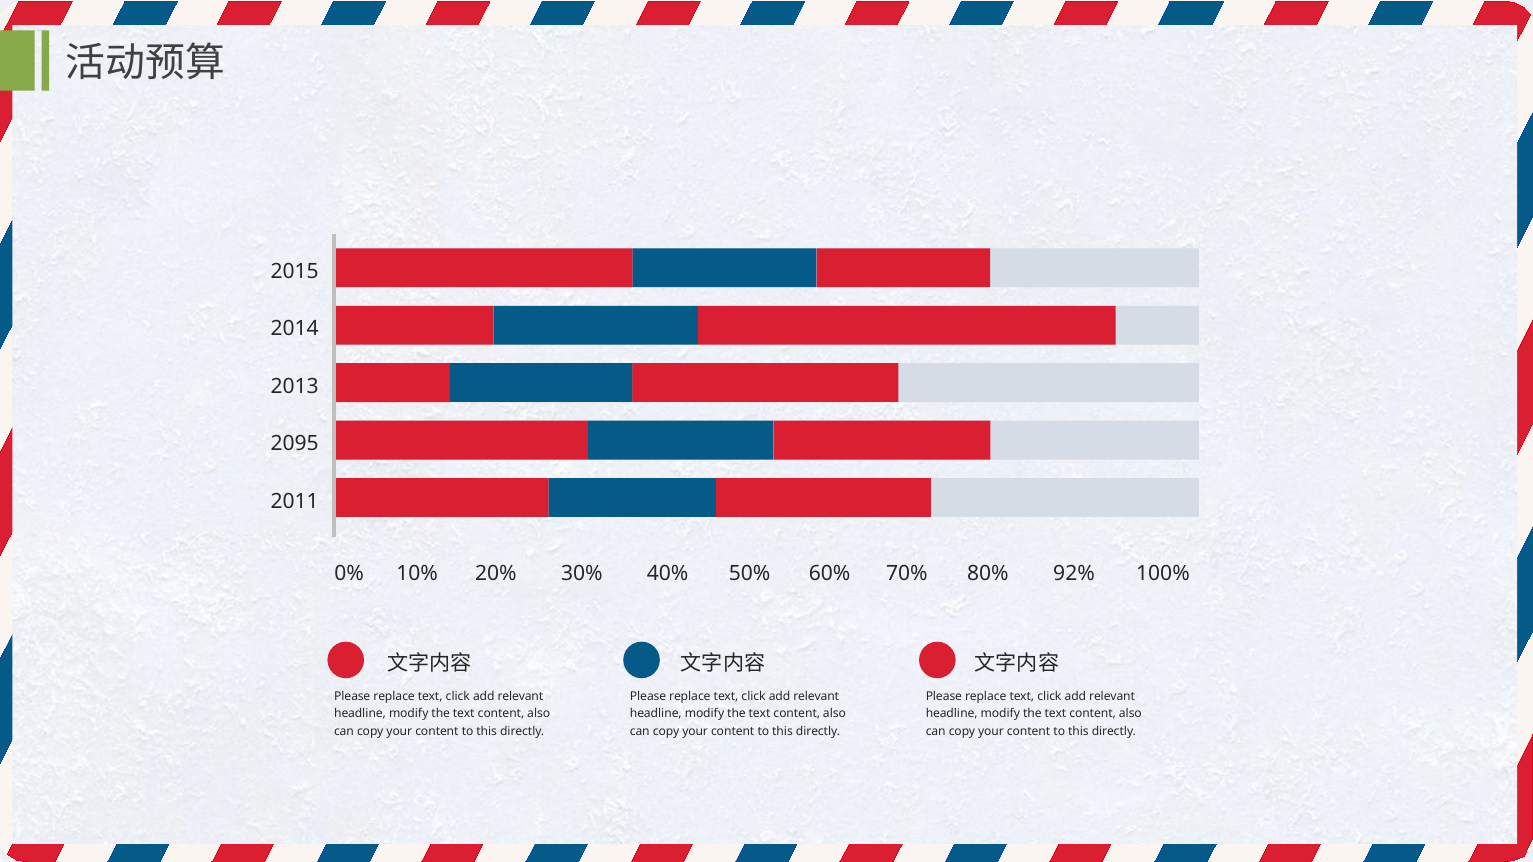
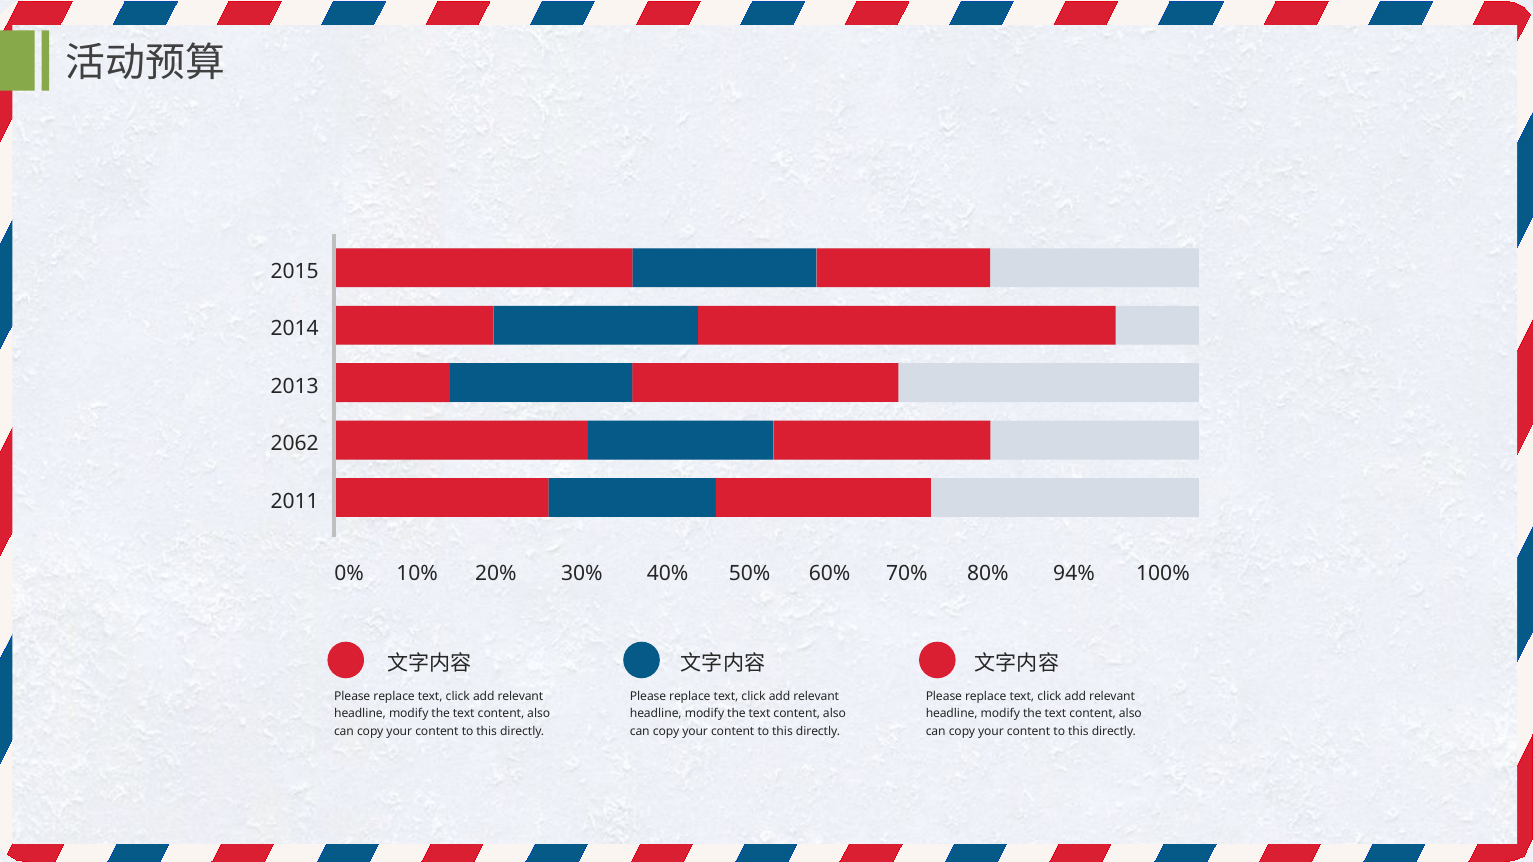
2095: 2095 -> 2062 (295, 444)
92%: 92% -> 94% (1074, 574)
